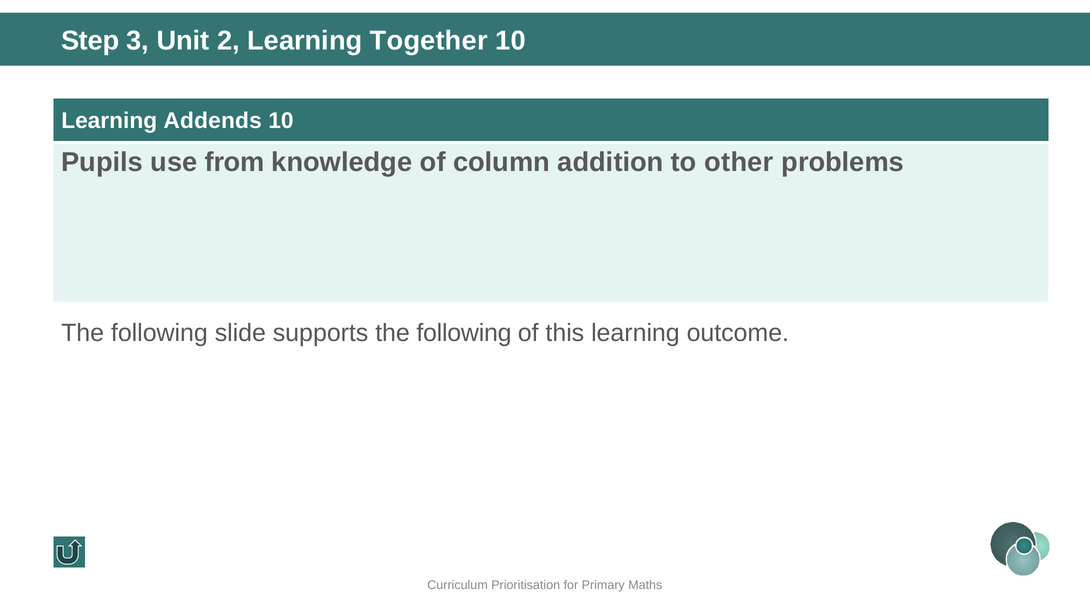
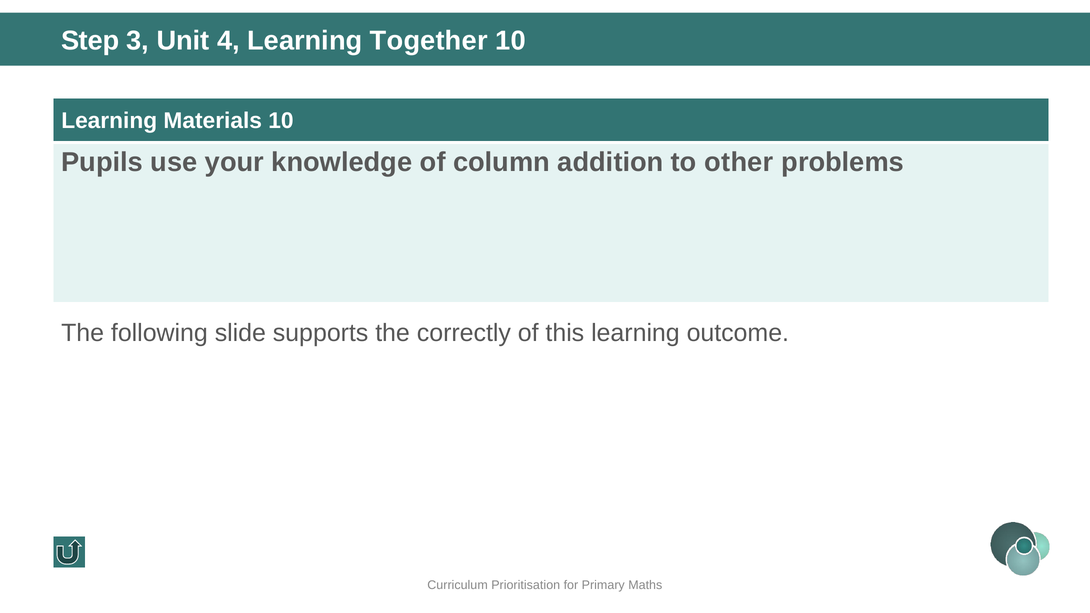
2: 2 -> 4 (228, 41)
Addends: Addends -> Materials (213, 121)
from: from -> your (234, 162)
supports the following: following -> correctly (464, 333)
